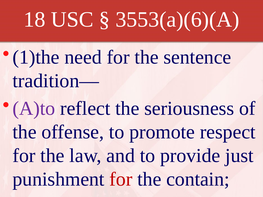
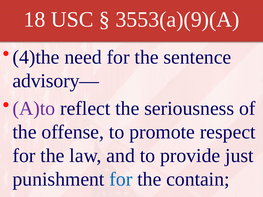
3553(a)(6)(A: 3553(a)(6)(A -> 3553(a)(9)(A (177, 20)
1)the: 1)the -> 4)the (36, 57)
tradition—: tradition— -> advisory— (56, 81)
for colour: red -> blue (121, 180)
